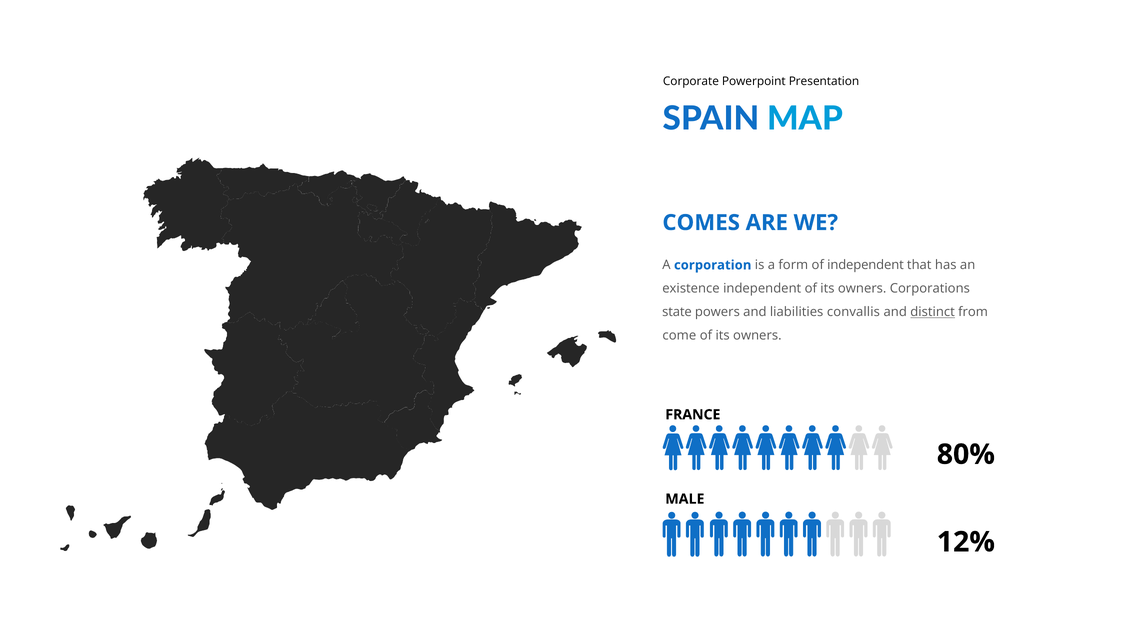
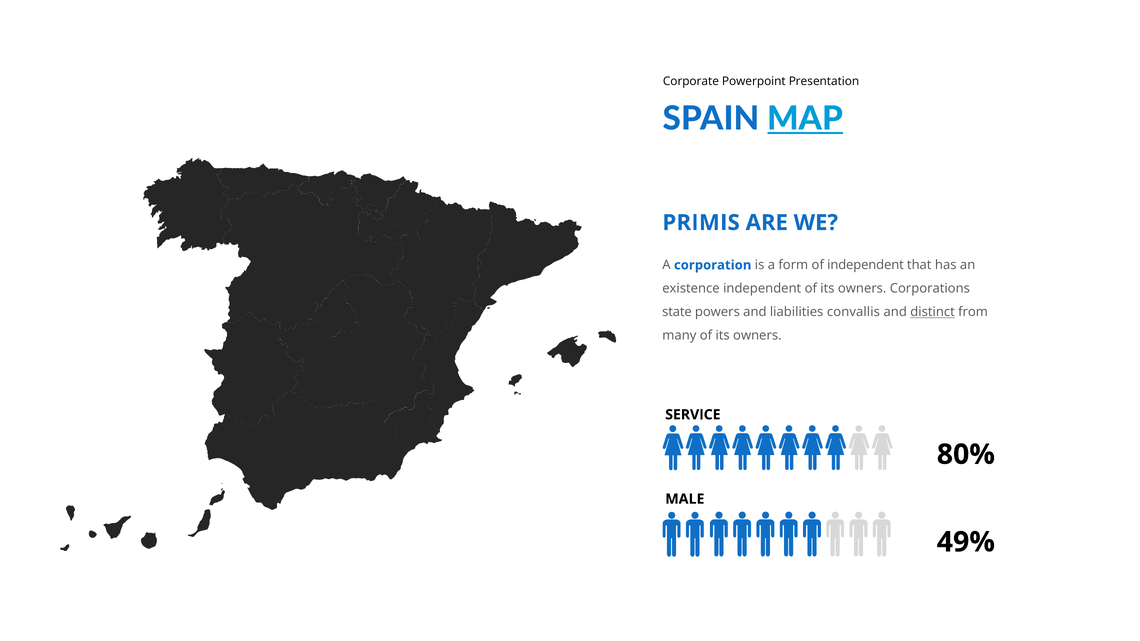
MAP underline: none -> present (805, 119)
COMES: COMES -> PRIMIS (701, 223)
come: come -> many (679, 336)
FRANCE: FRANCE -> SERVICE (693, 415)
12%: 12% -> 49% (966, 542)
